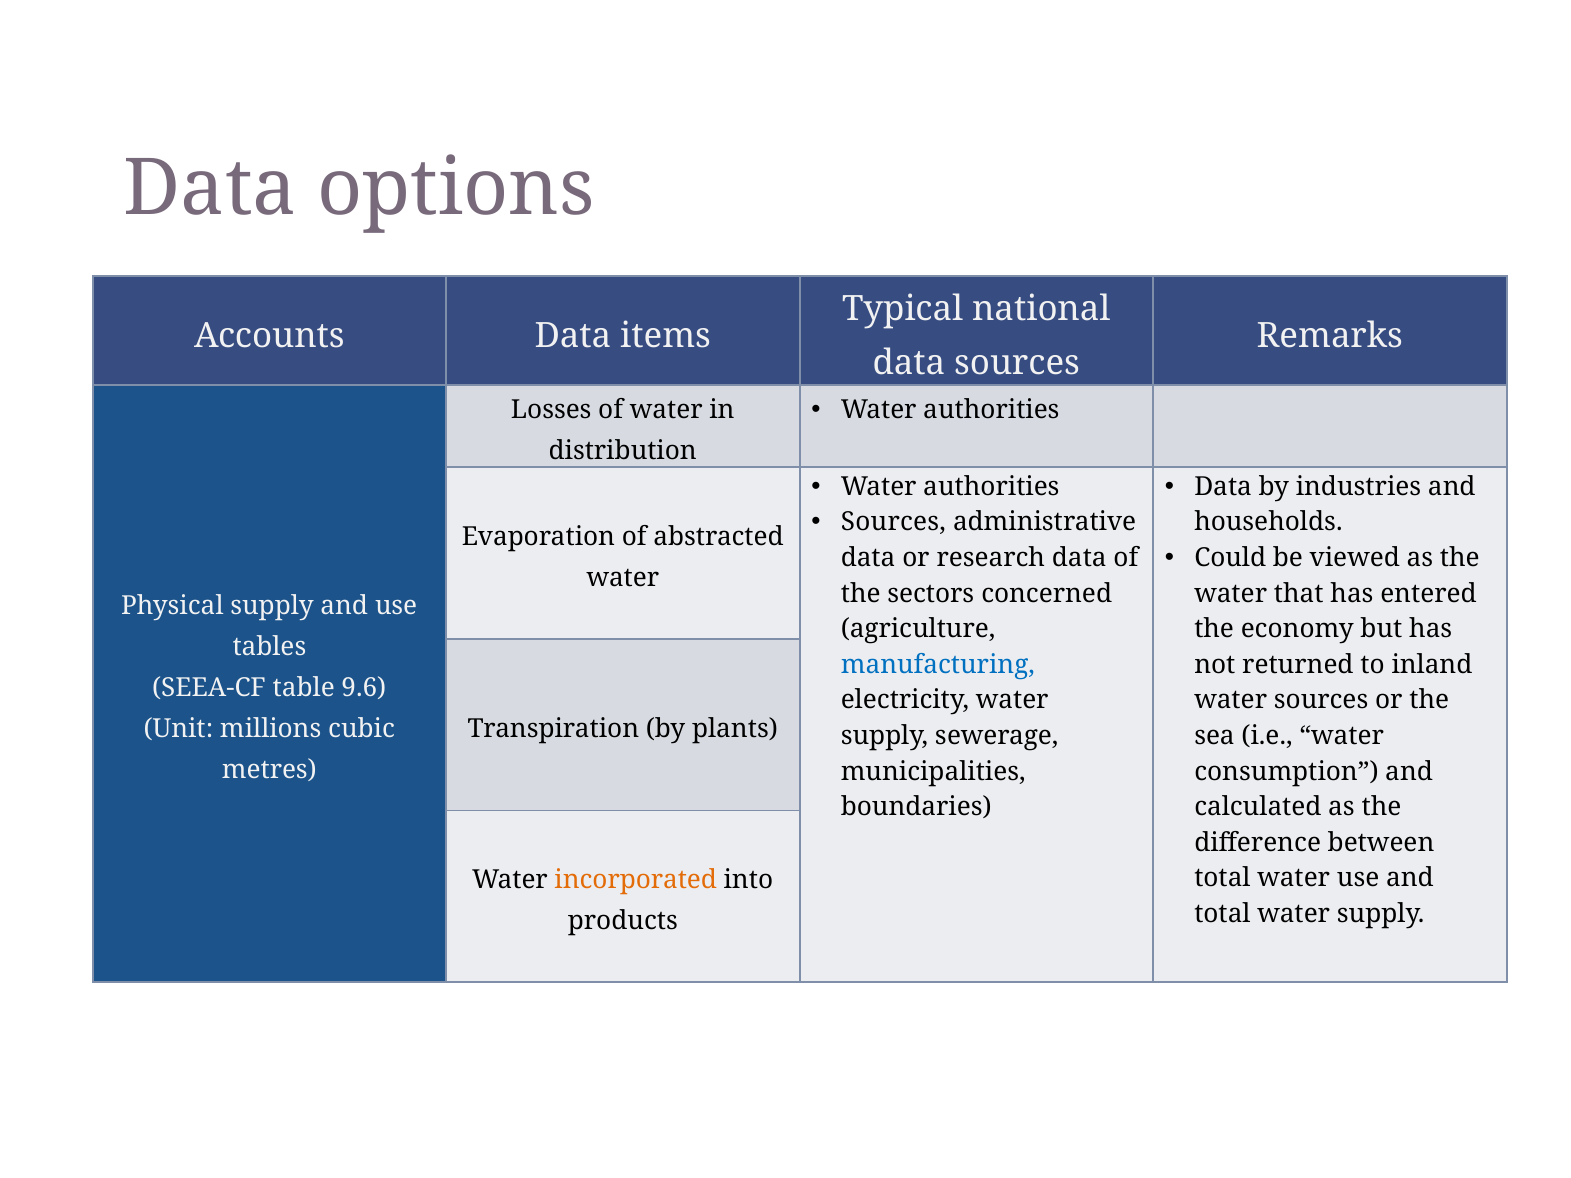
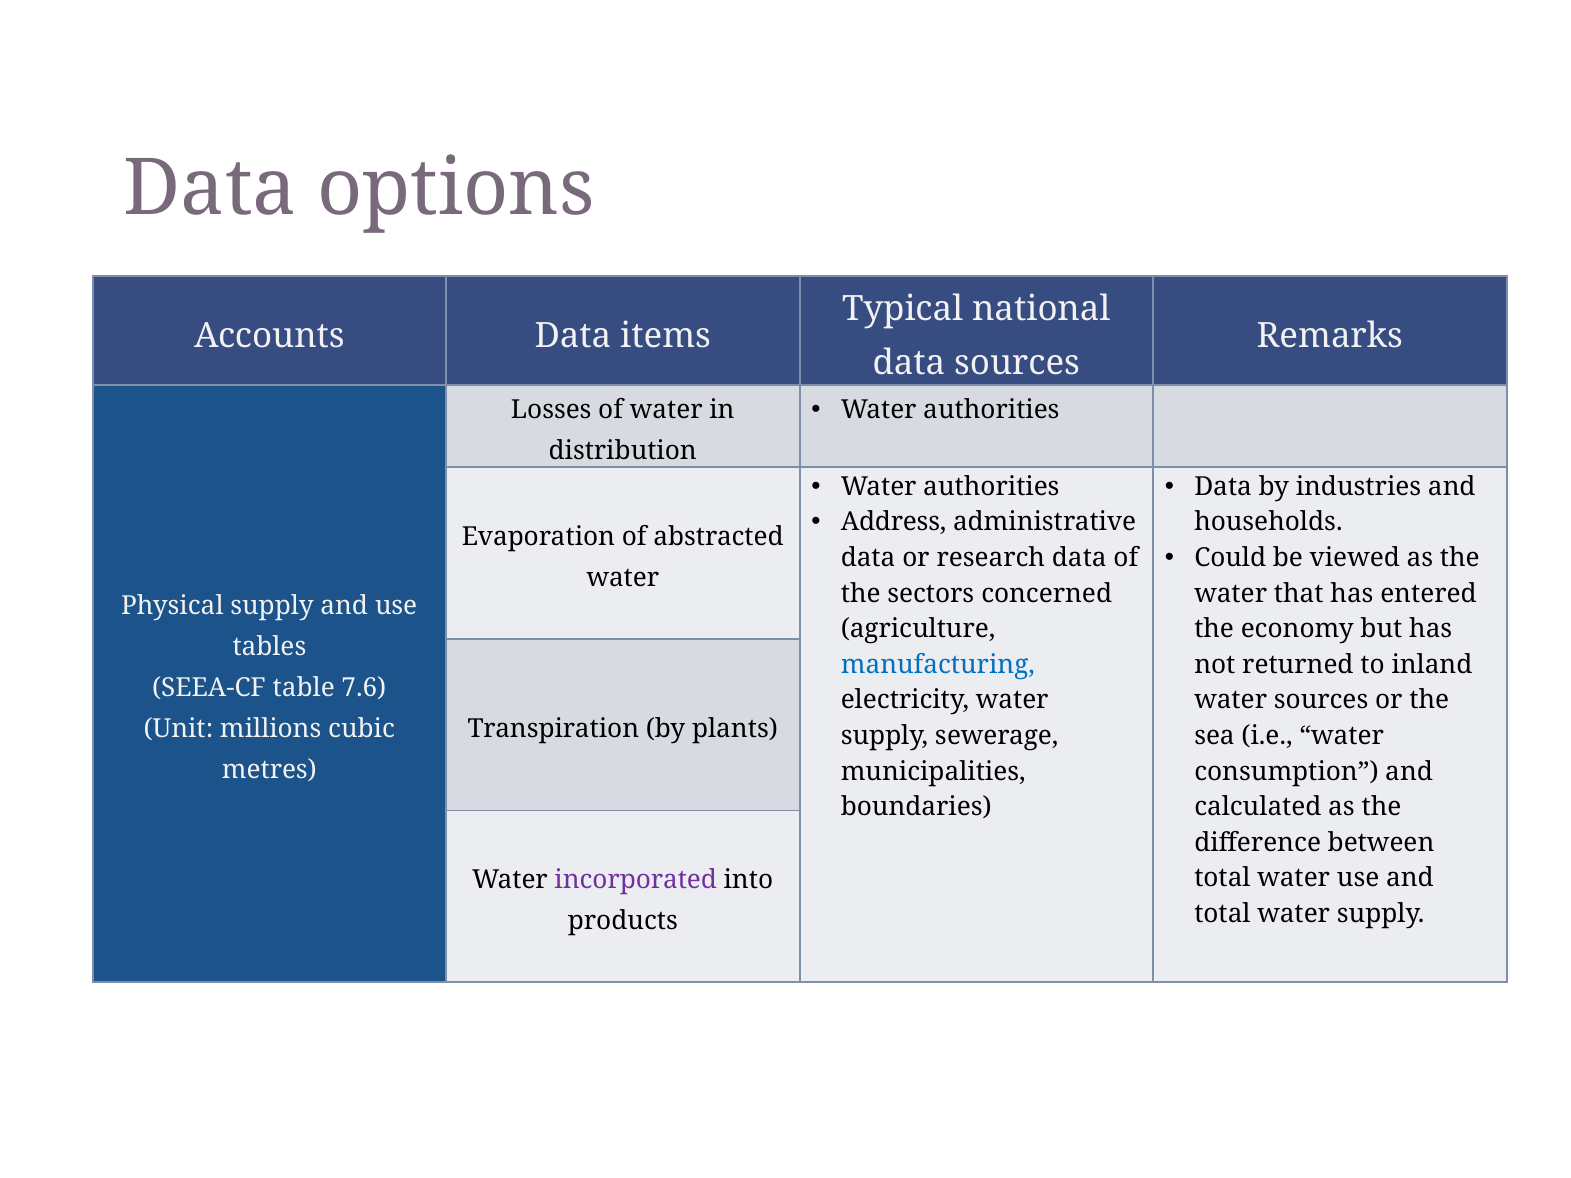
Sources: Sources -> Address (894, 522)
9.6: 9.6 -> 7.6 (364, 688)
incorporated colour: orange -> purple (636, 880)
